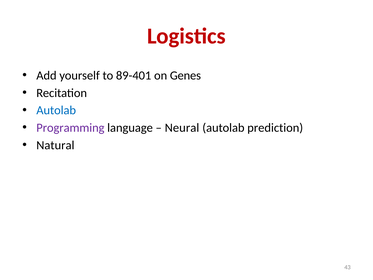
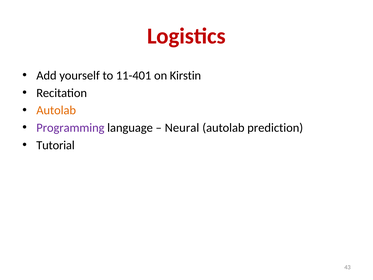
89-401: 89-401 -> 11-401 (134, 75)
Genes: Genes -> Kirstin (185, 75)
Autolab colour: blue -> orange (56, 110)
Natural: Natural -> Tutorial (55, 145)
